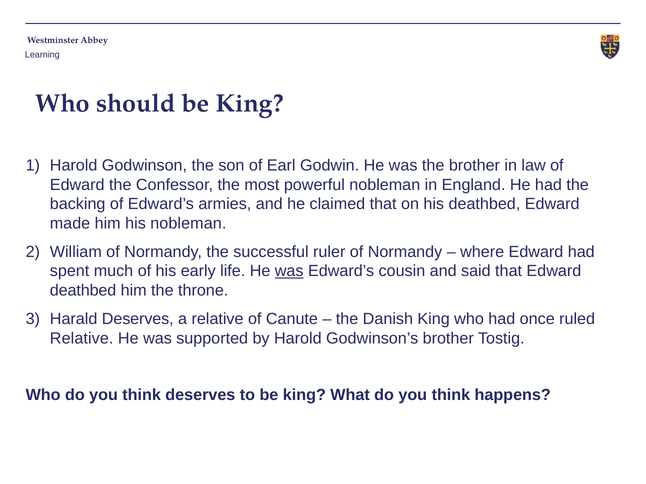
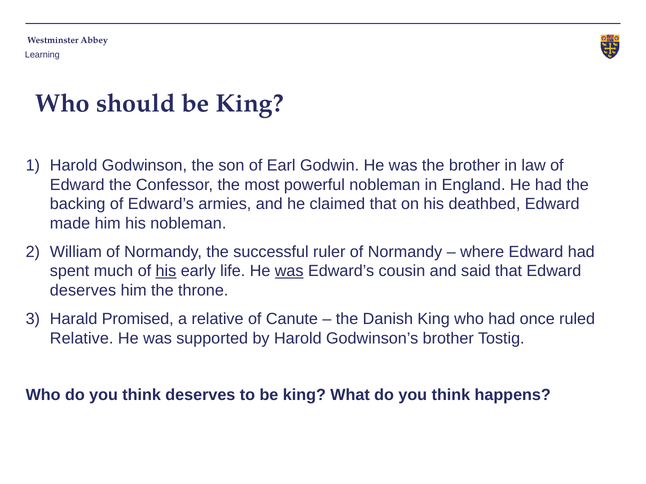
his underline: none -> present (166, 271)
deathbed: deathbed -> deserves (83, 291)
Harald Deserves: Deserves -> Promised (138, 319)
